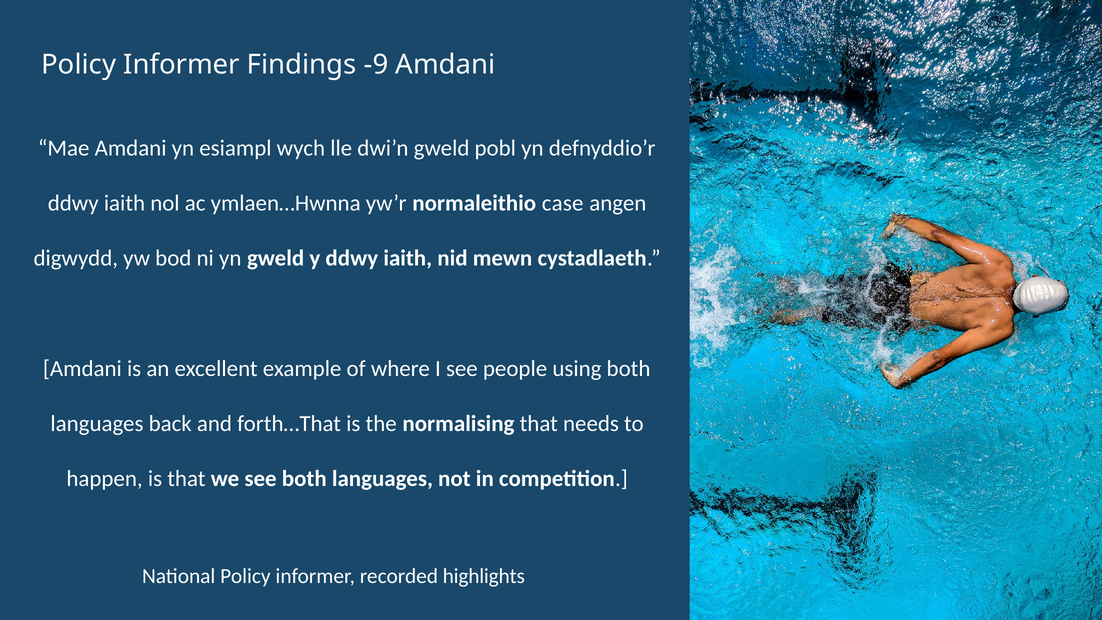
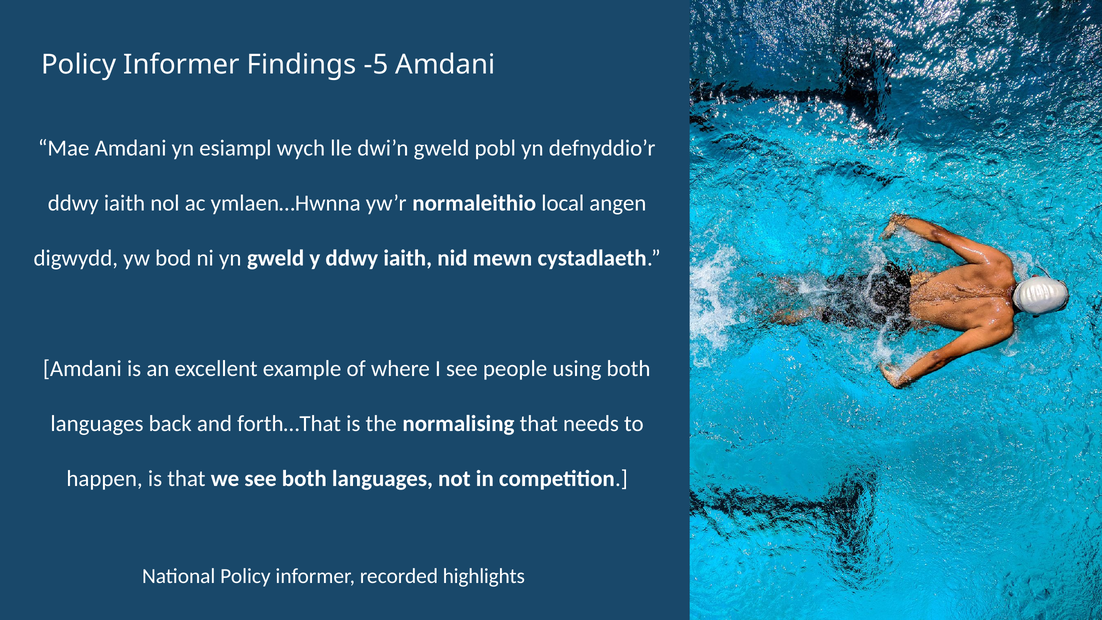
-9: -9 -> -5 (376, 65)
case: case -> local (563, 203)
